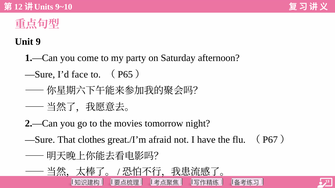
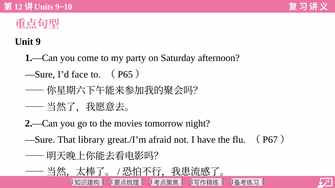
clothes: clothes -> library (91, 140)
